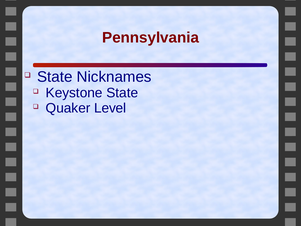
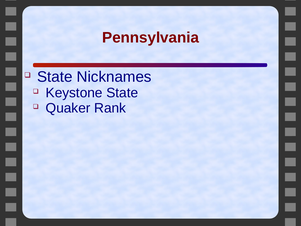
Level: Level -> Rank (110, 108)
